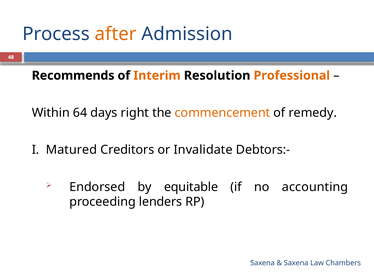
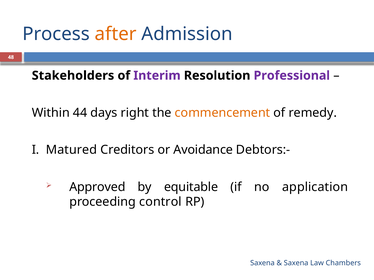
Recommends: Recommends -> Stakeholders (73, 76)
Interim colour: orange -> purple (157, 76)
Professional colour: orange -> purple (292, 76)
64: 64 -> 44 (80, 113)
Invalidate: Invalidate -> Avoidance (203, 150)
Endorsed: Endorsed -> Approved (97, 187)
accounting: accounting -> application (315, 187)
lenders: lenders -> control (160, 202)
